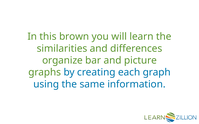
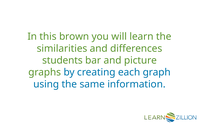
organize: organize -> students (62, 61)
